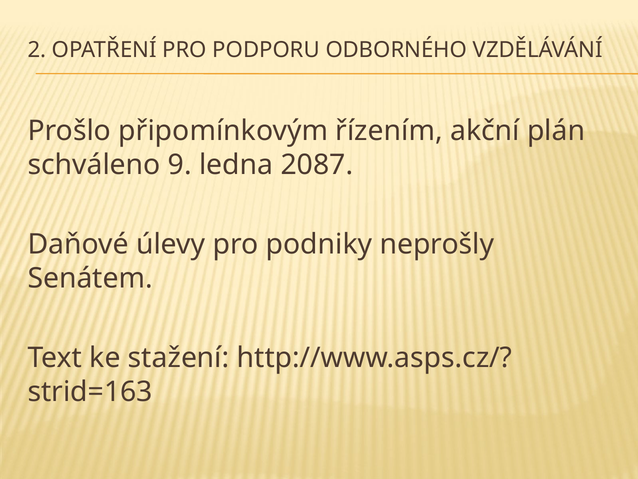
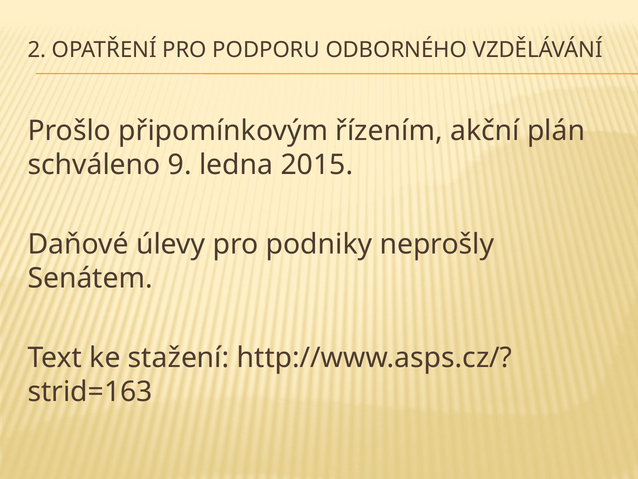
2087: 2087 -> 2015 (317, 165)
